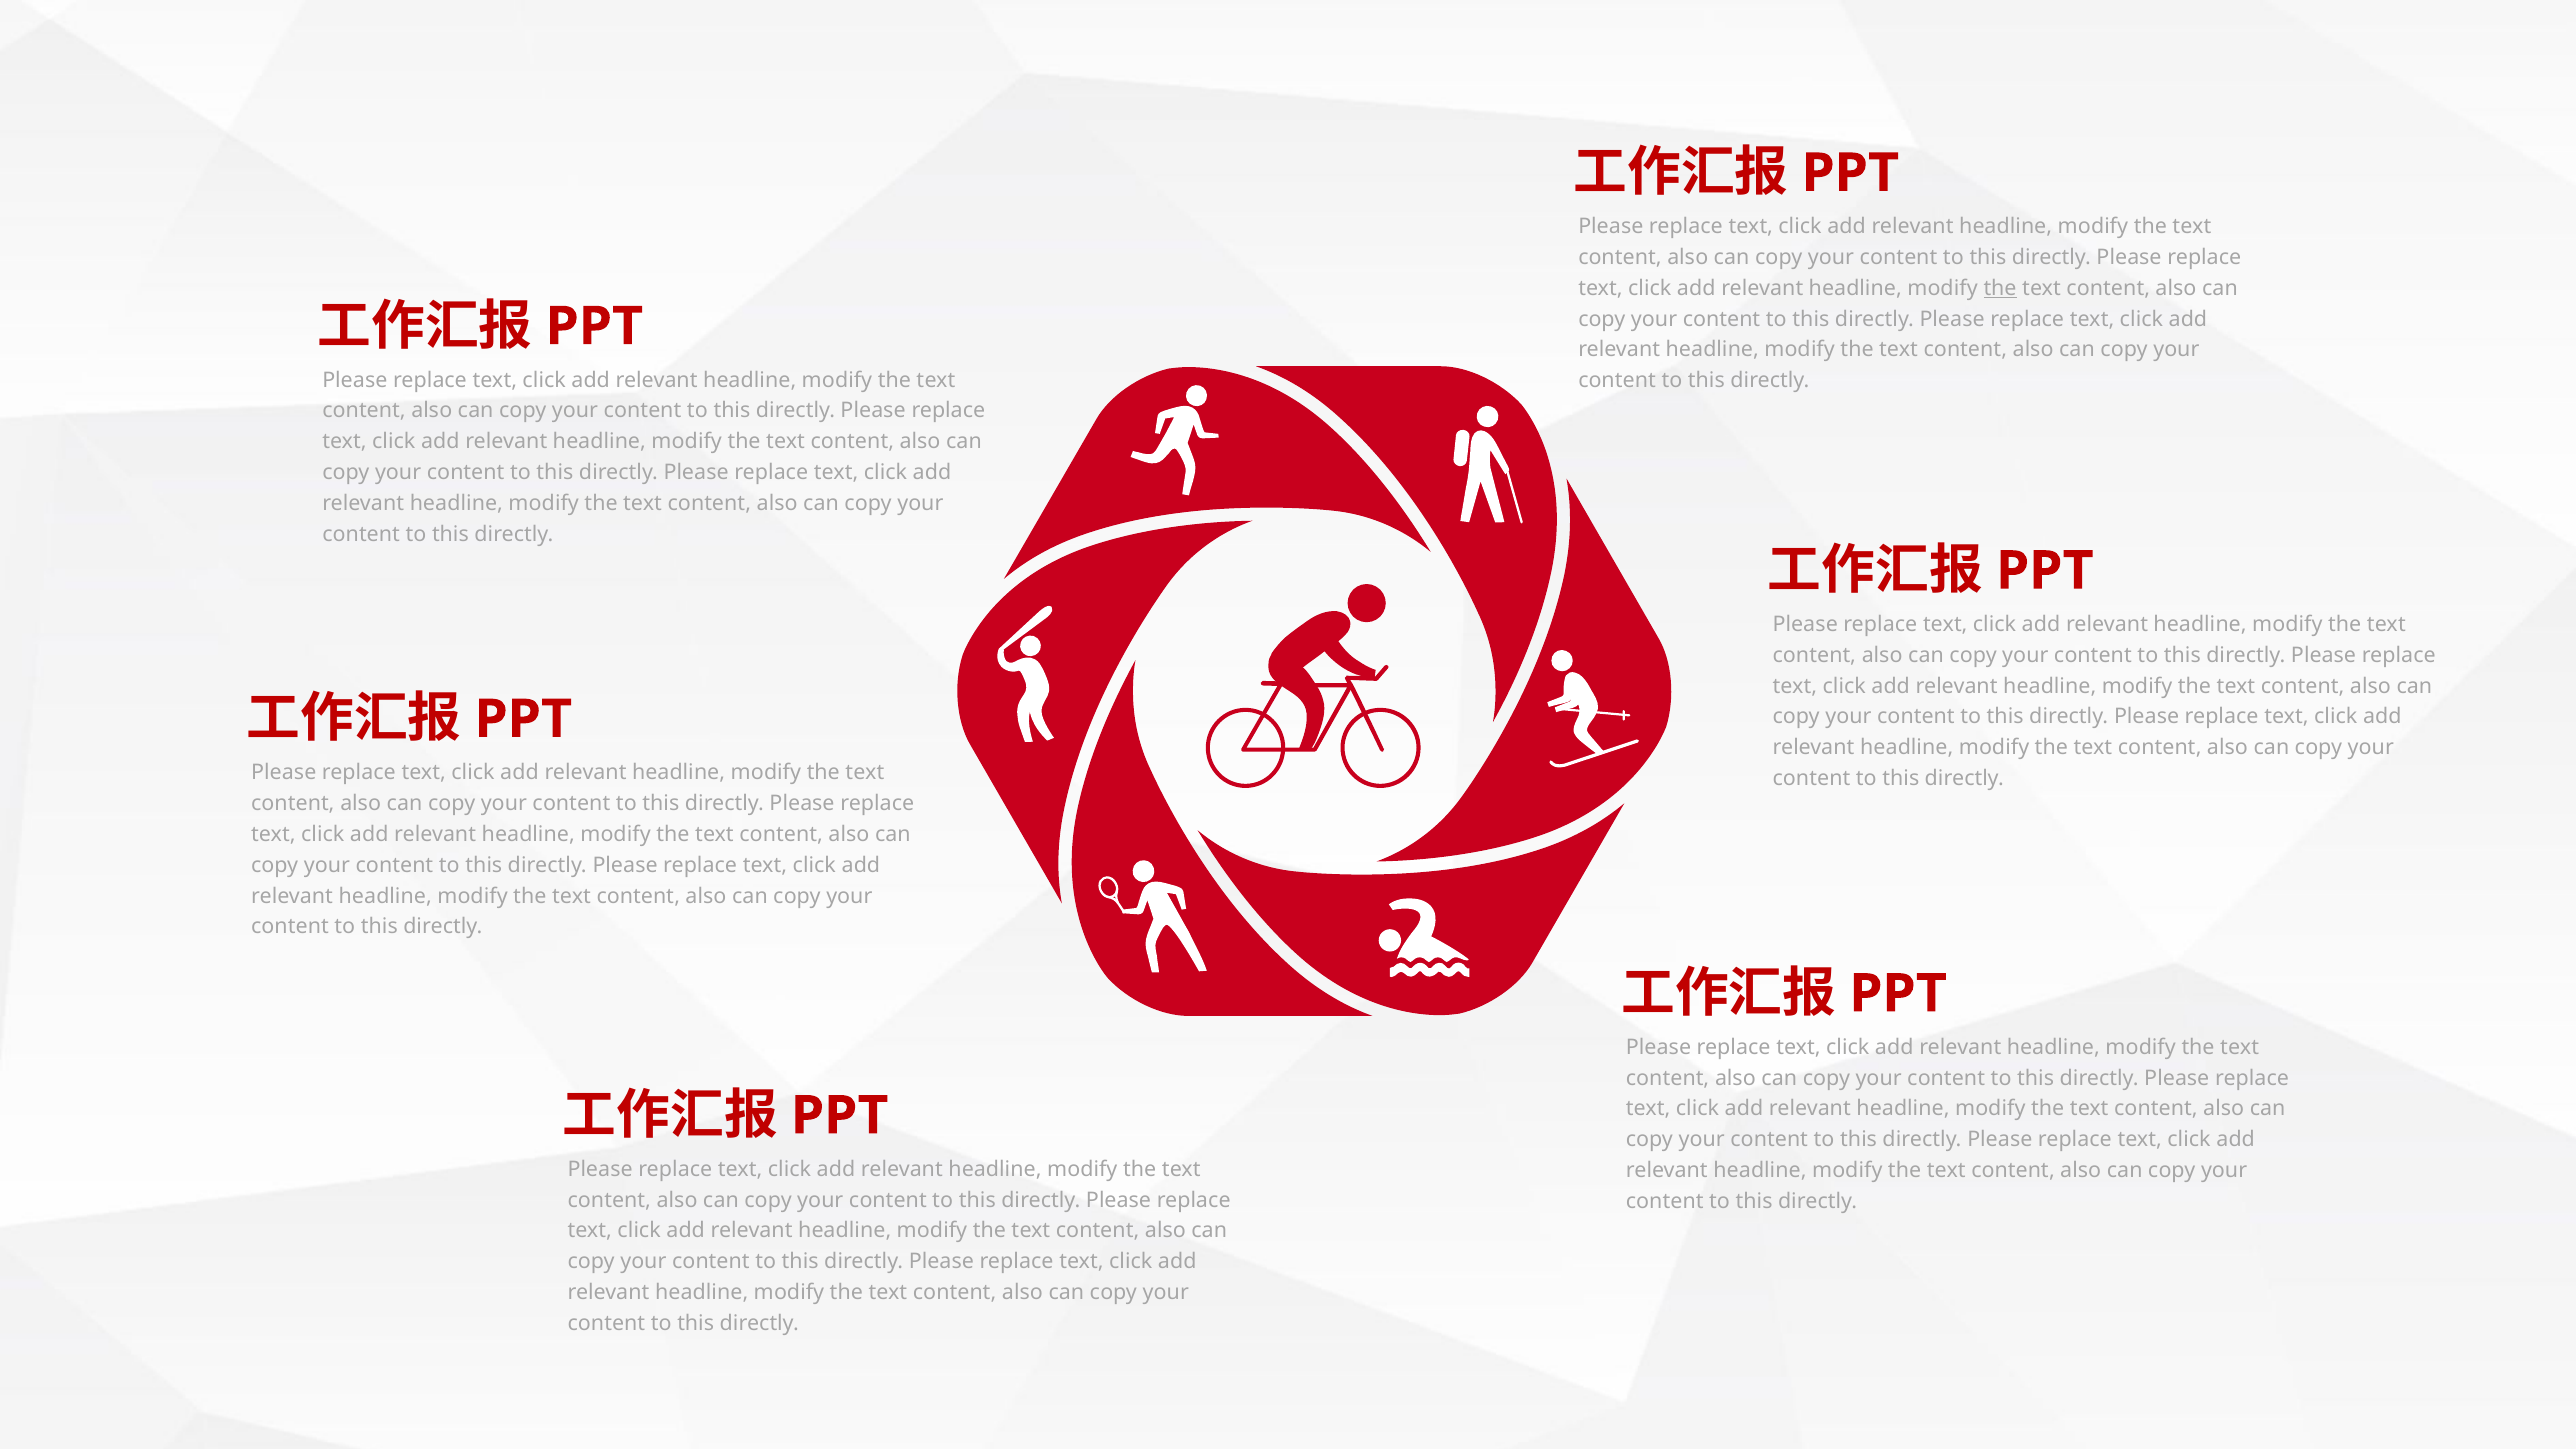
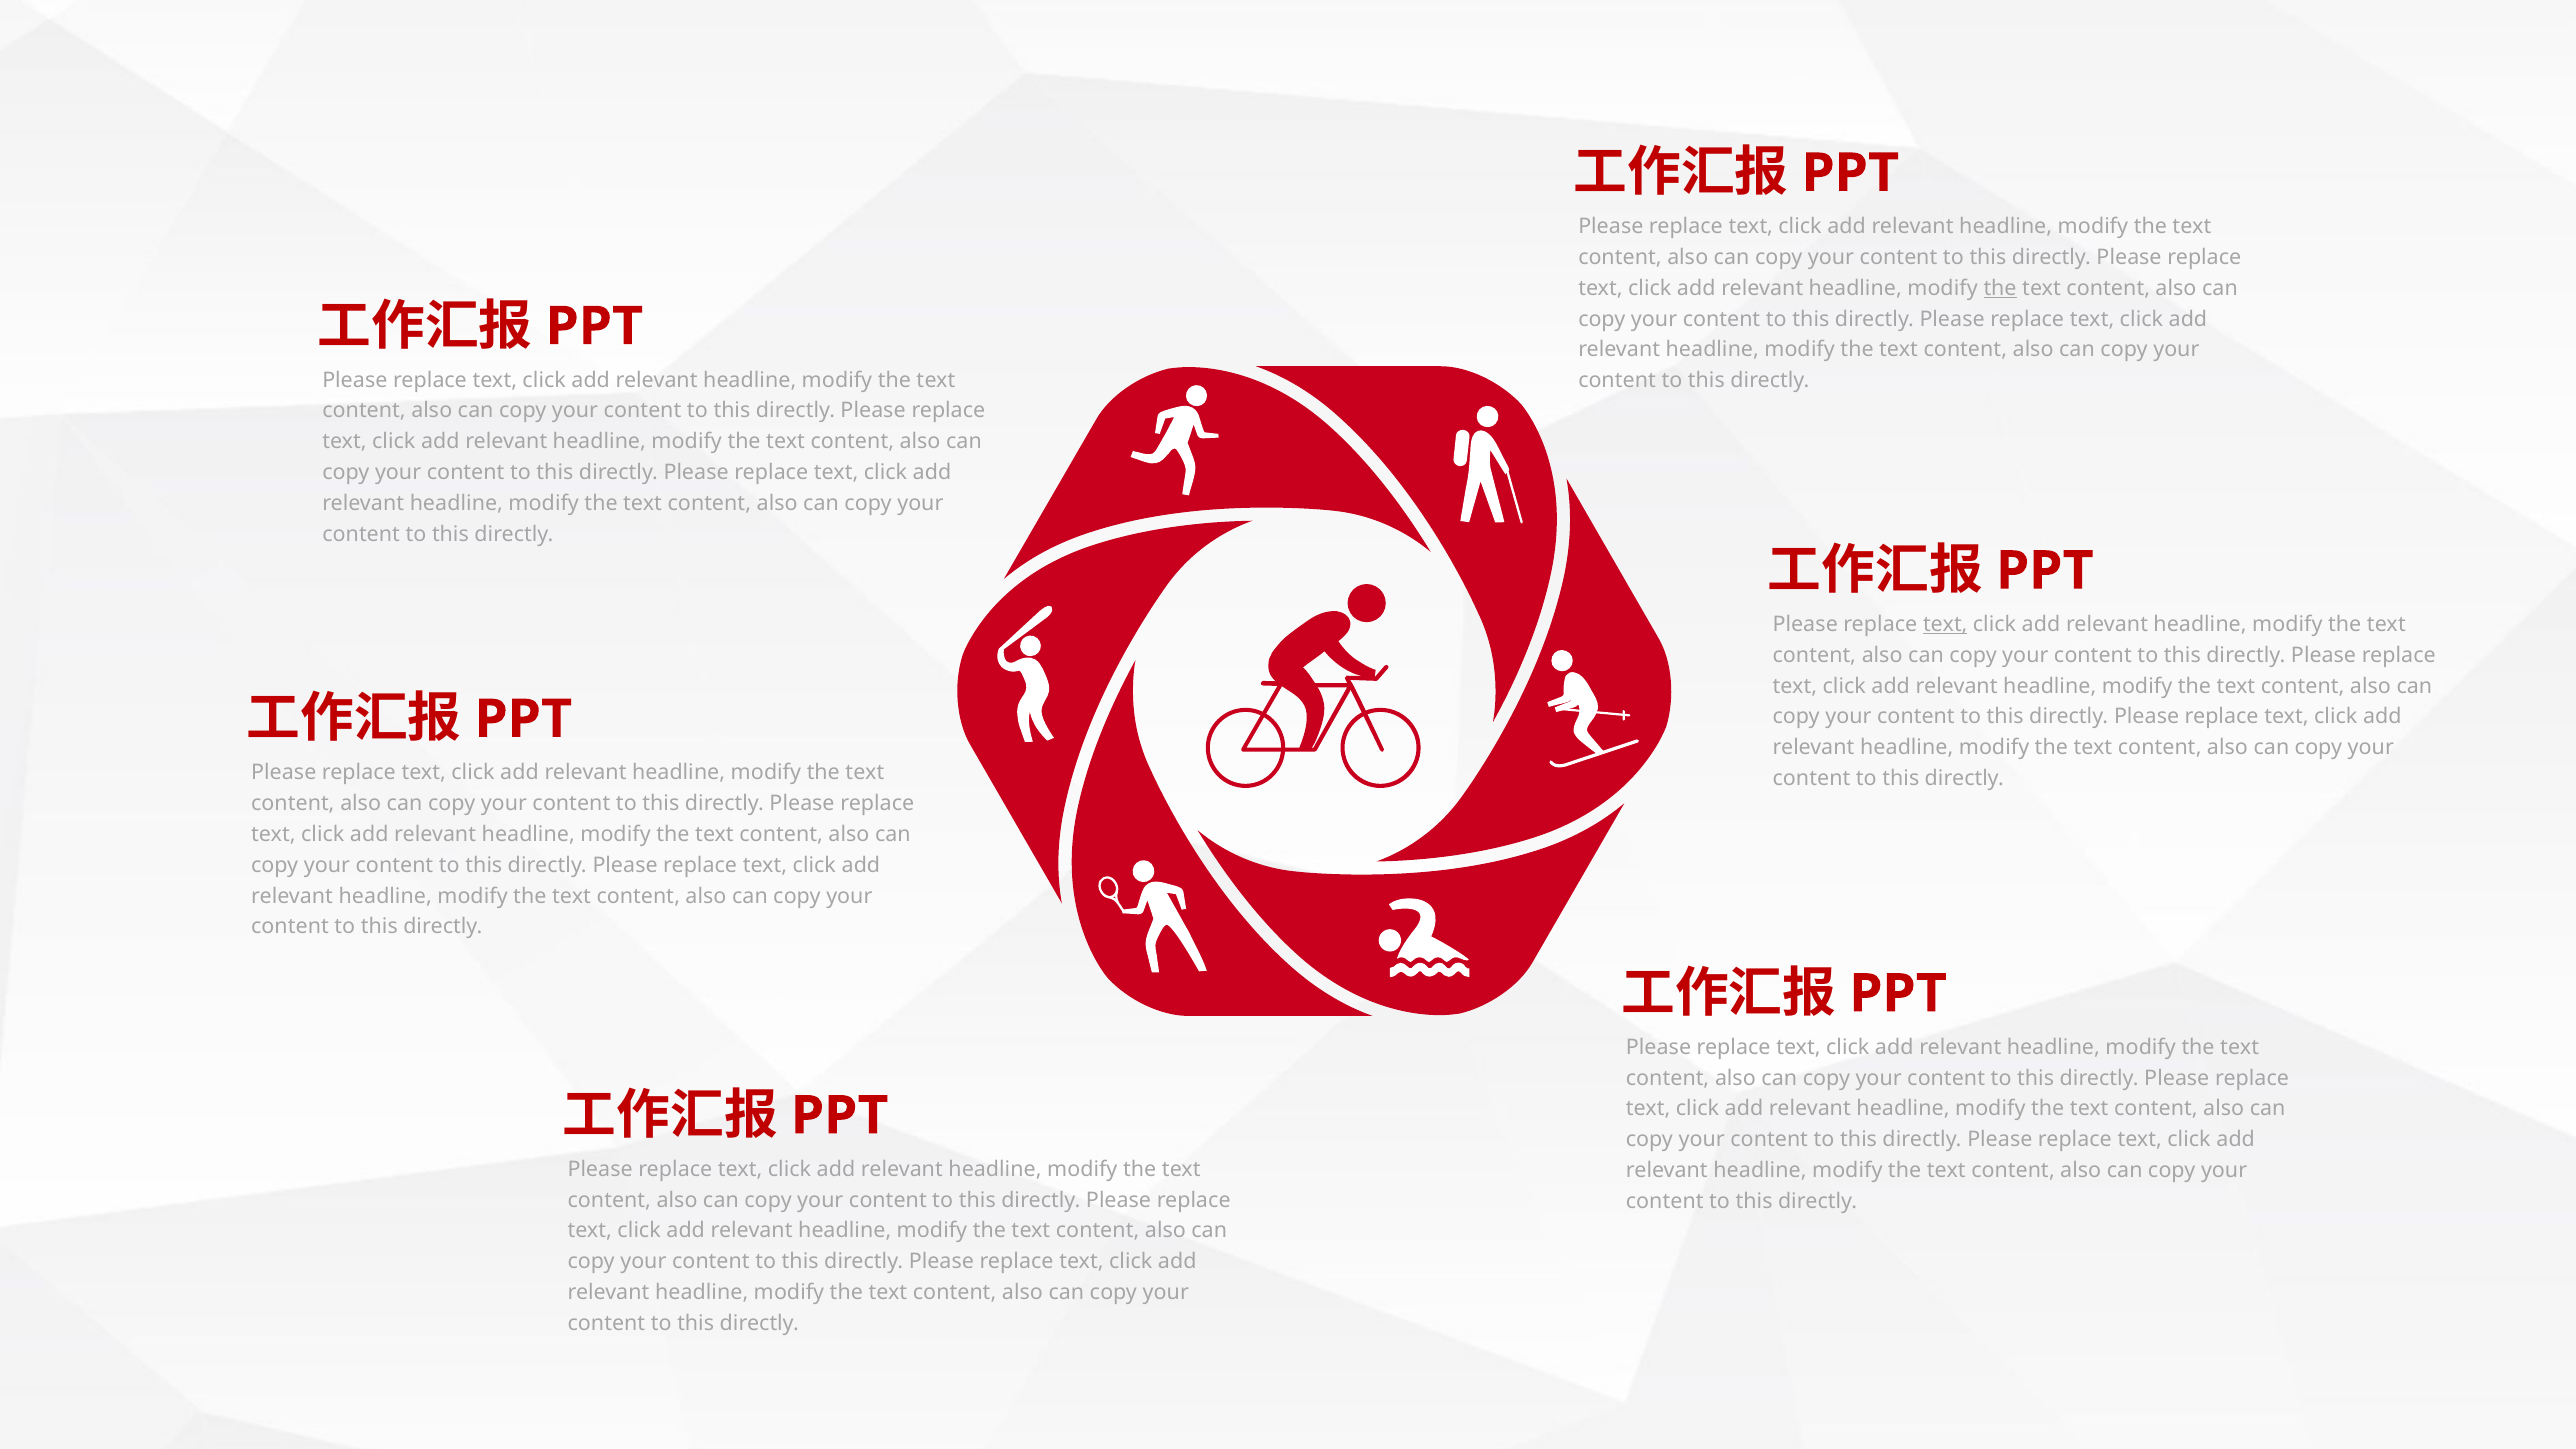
text underline: none -> present (1945, 624)
